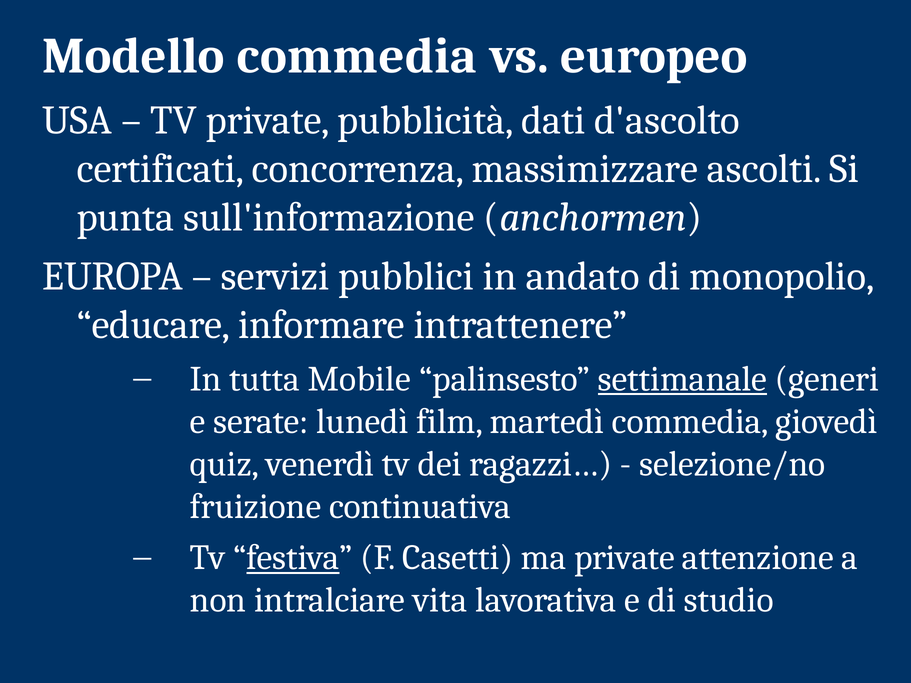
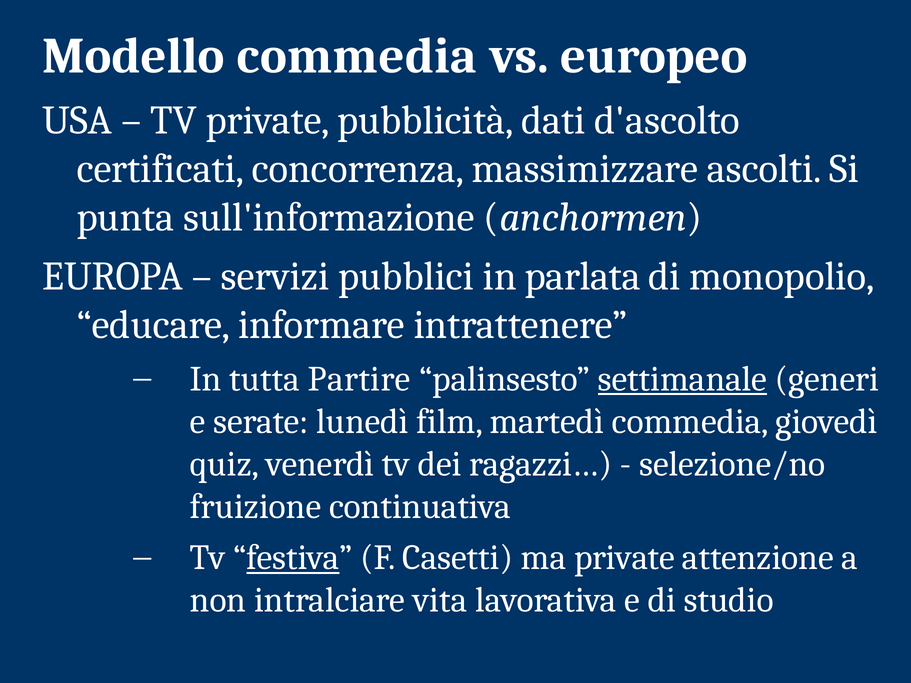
andato: andato -> parlata (583, 276)
Mobile: Mobile -> Partire (359, 379)
